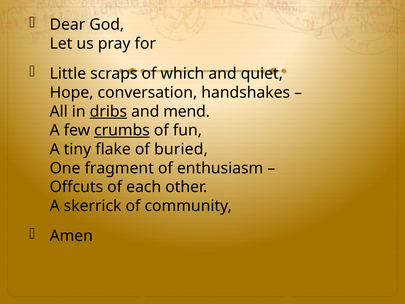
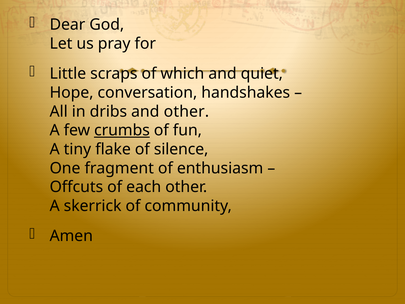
dribs underline: present -> none (108, 111)
and mend: mend -> other (186, 111)
buried: buried -> silence (181, 149)
